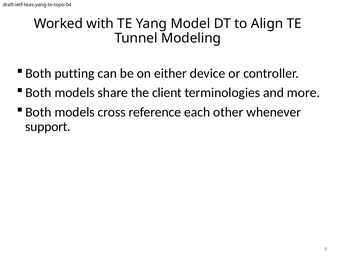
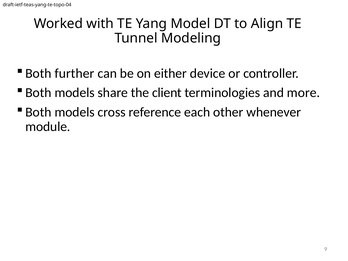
putting: putting -> further (75, 73)
support: support -> module (48, 127)
